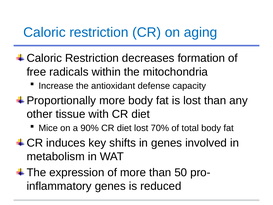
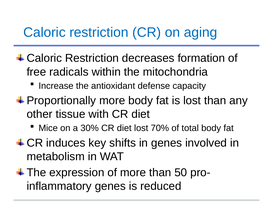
90%: 90% -> 30% (90, 128)
